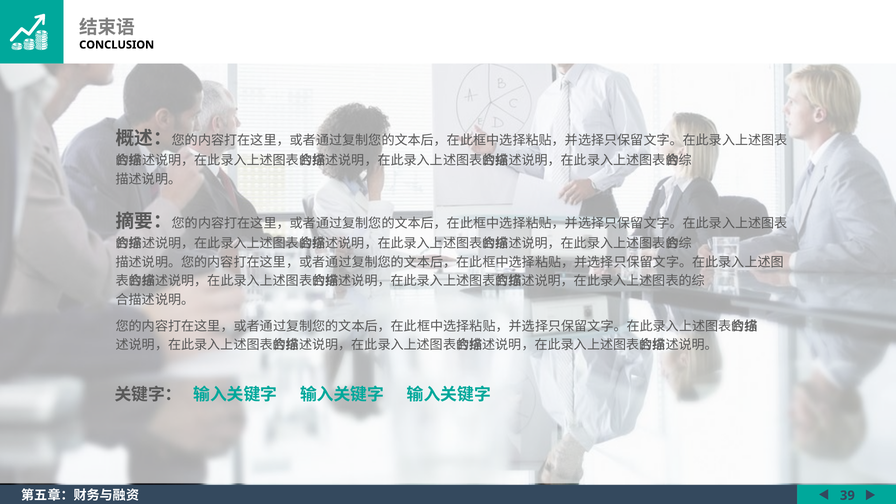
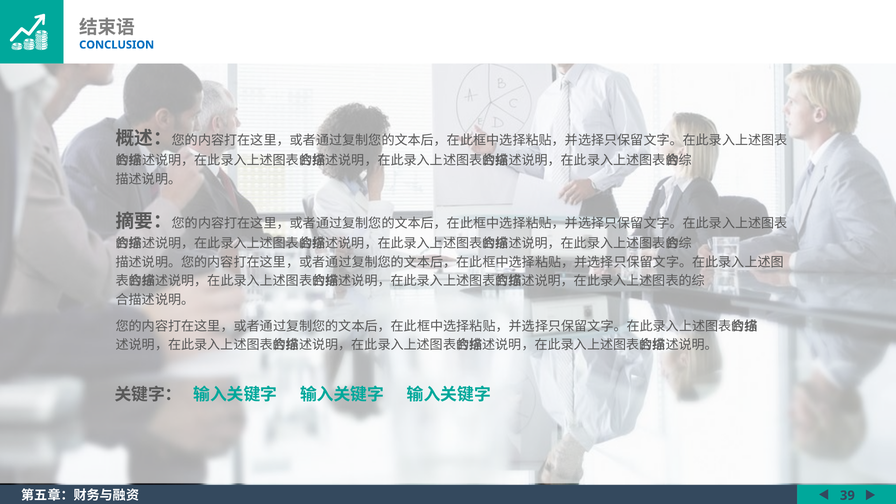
CONCLUSION colour: black -> blue (117, 45)
